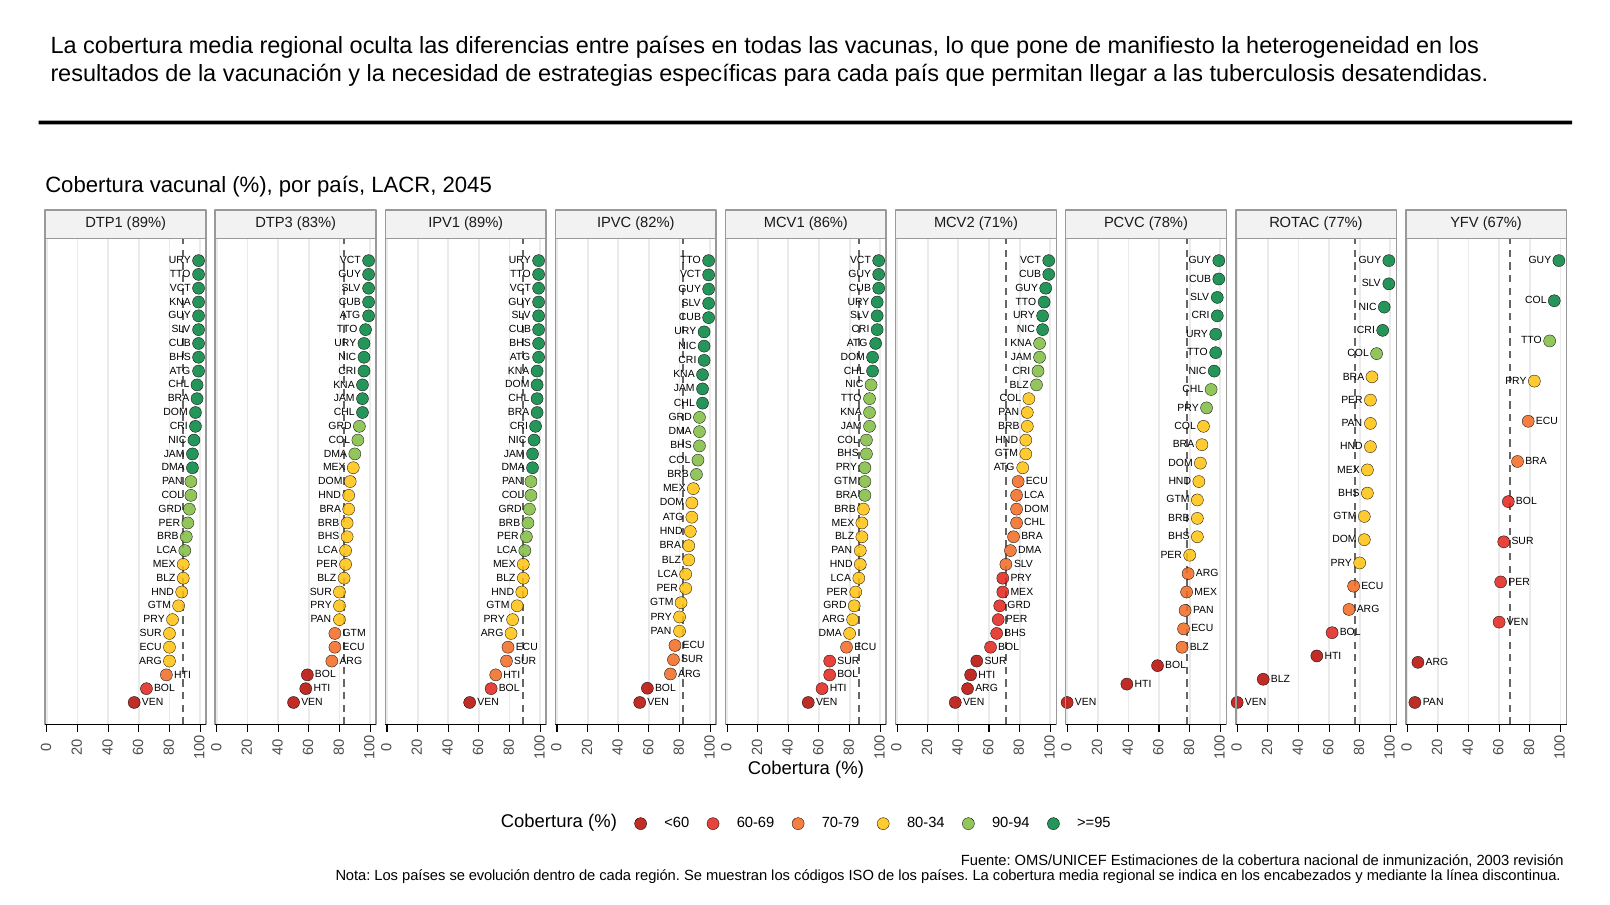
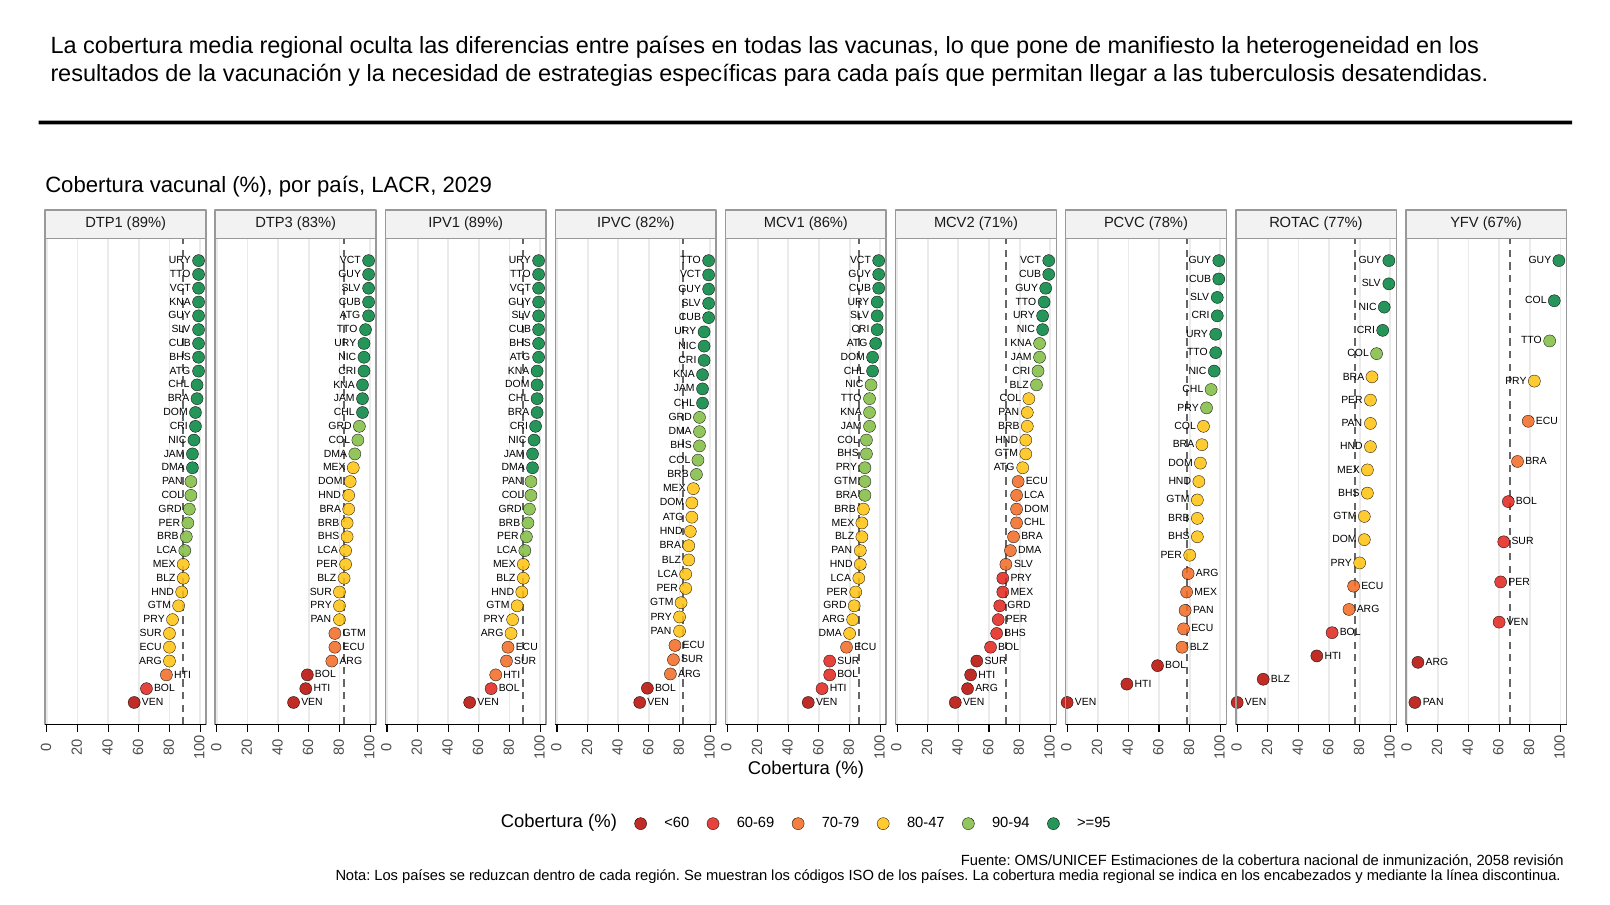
2045: 2045 -> 2029 (467, 185)
80-34: 80-34 -> 80-47 (926, 824)
2003: 2003 -> 2058 (1493, 861)
evolución: evolución -> reduzcan (499, 876)
